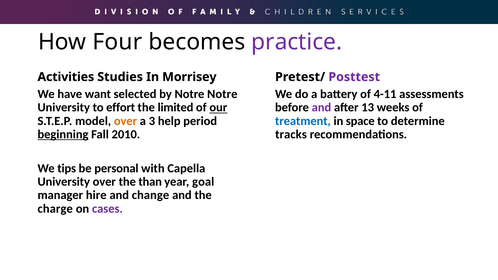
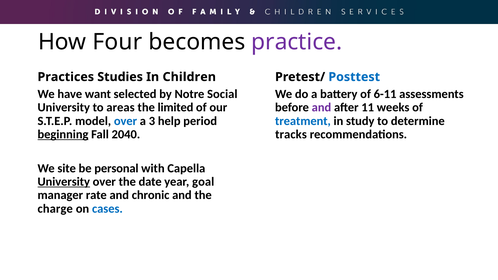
Activities: Activities -> Practices (66, 77)
Morrisey: Morrisey -> Children (189, 77)
Posttest colour: purple -> blue (354, 77)
Notre Notre: Notre -> Social (222, 94)
4-11: 4-11 -> 6-11 (385, 94)
effort: effort -> areas (121, 108)
our underline: present -> none (218, 108)
13: 13 -> 11 (368, 108)
over colour: orange -> blue (125, 121)
space: space -> study (360, 121)
2010: 2010 -> 2040 (126, 134)
tips: tips -> site (67, 168)
University underline: none -> present (64, 182)
than: than -> date (150, 182)
hire: hire -> rate (96, 195)
change: change -> chronic (151, 195)
cases colour: purple -> blue (107, 209)
